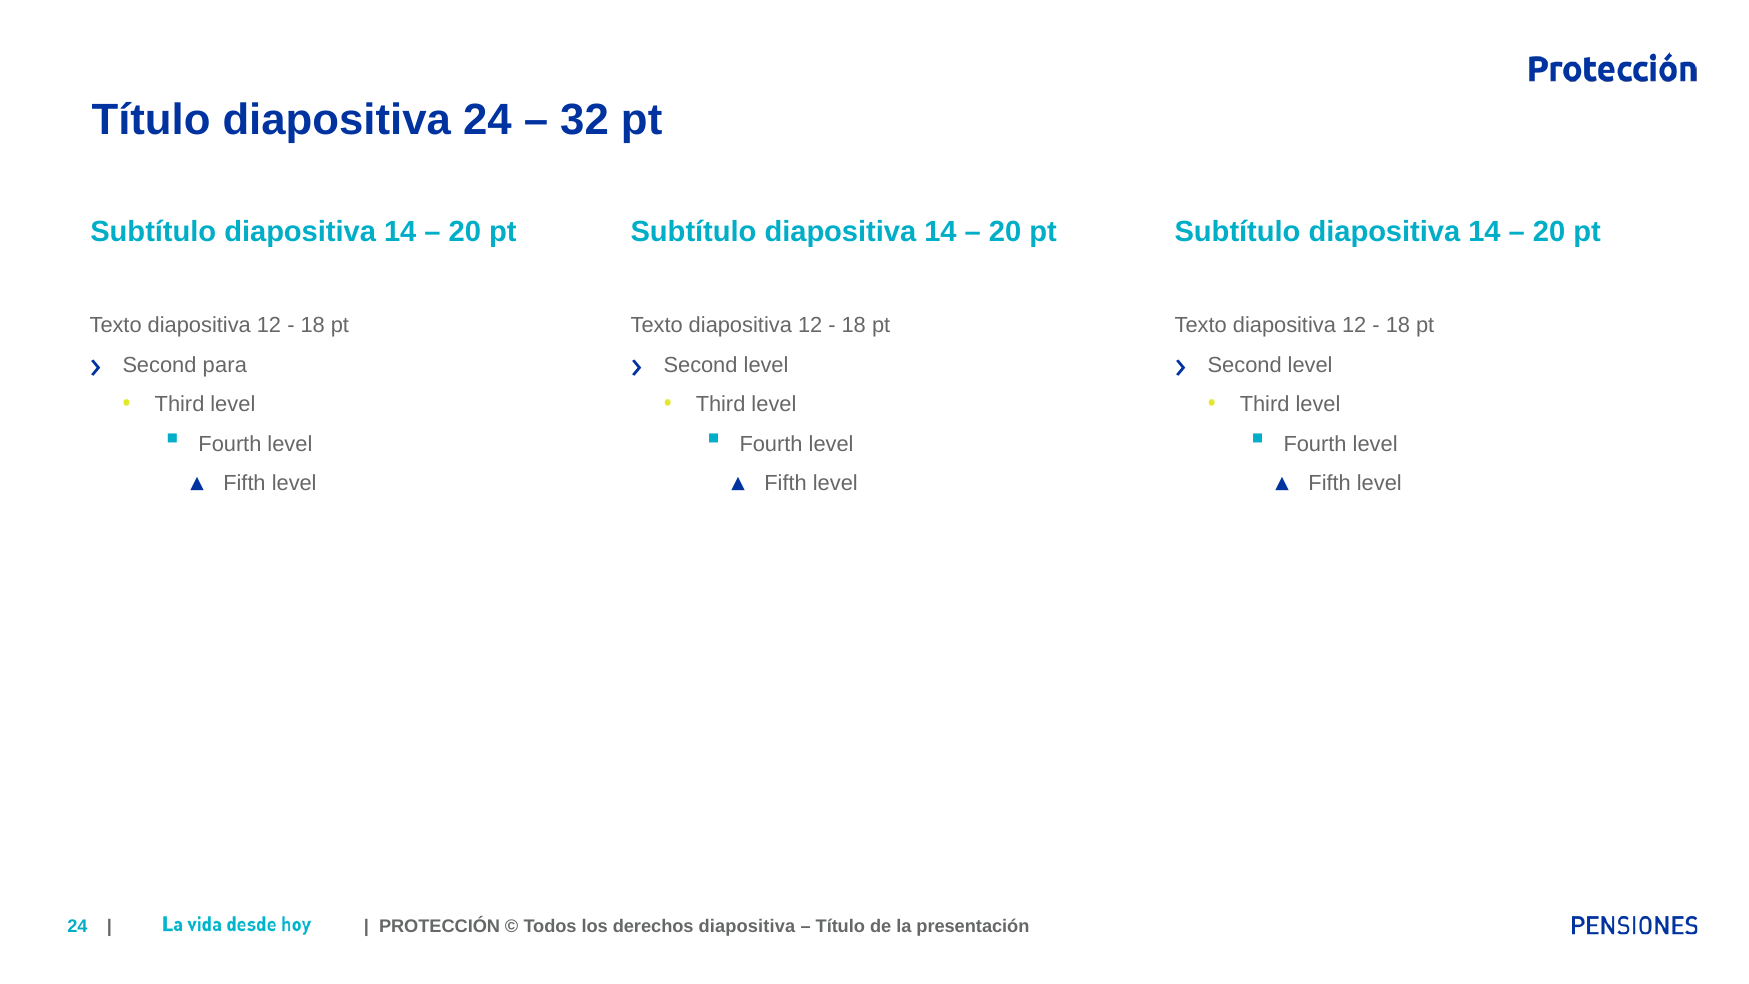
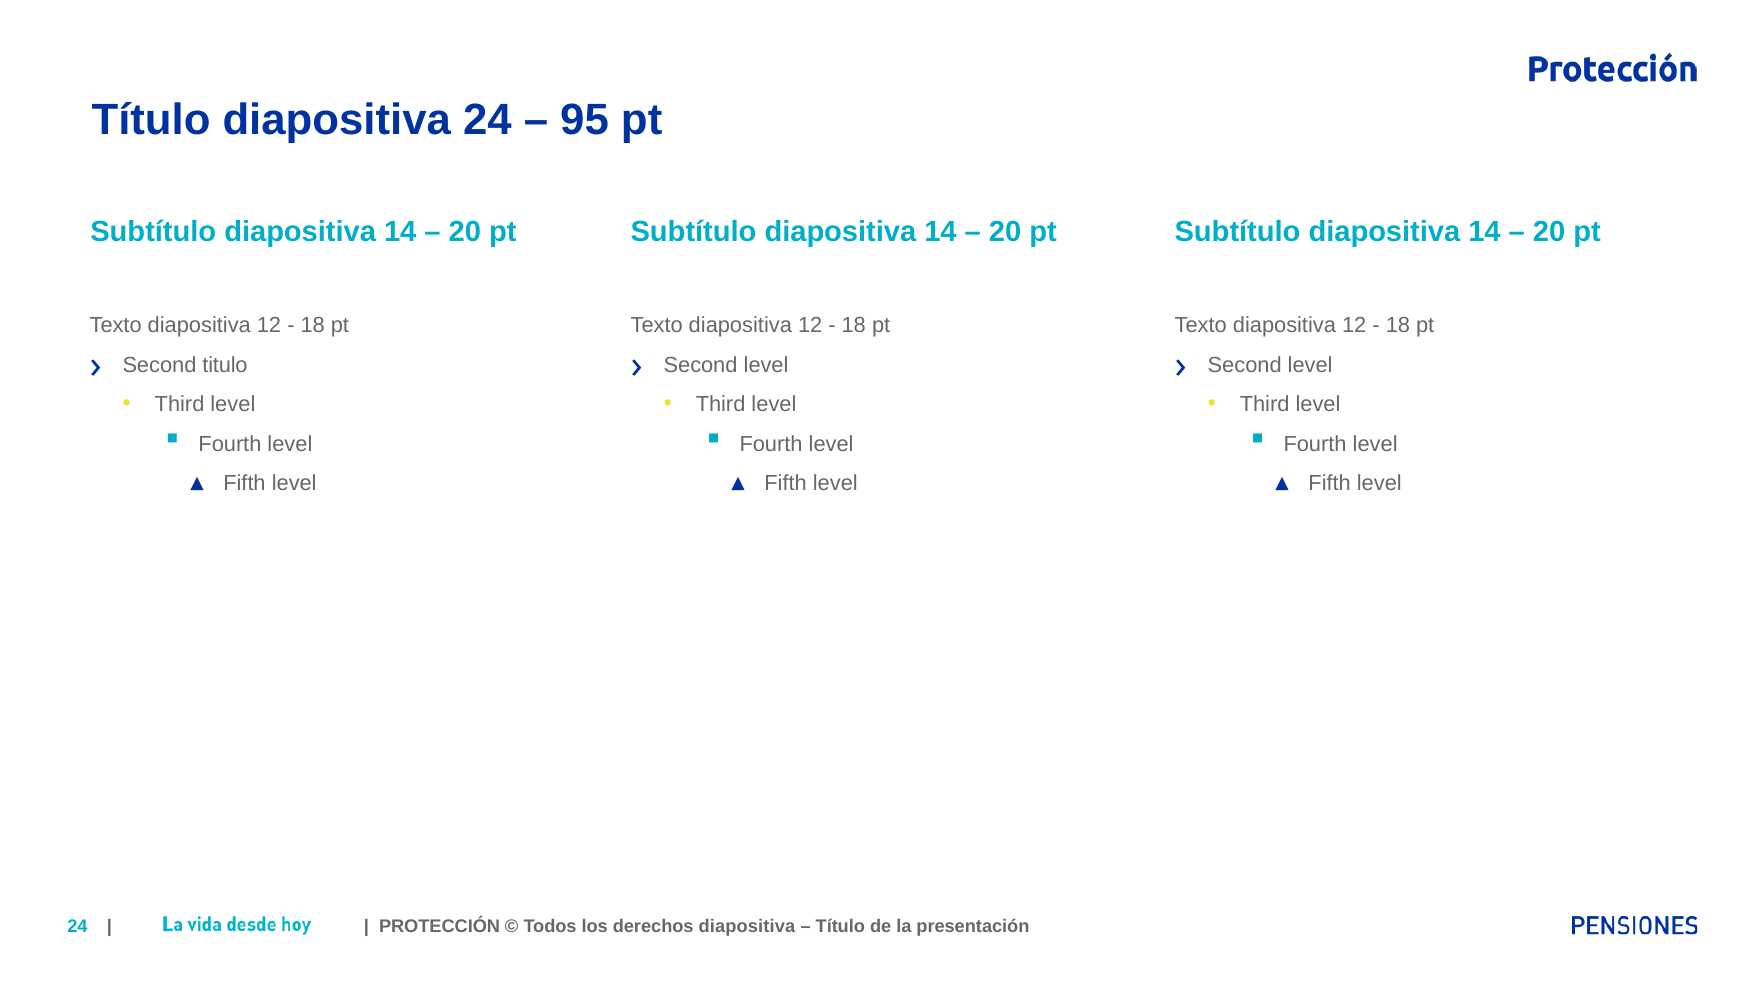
32: 32 -> 95 (585, 120)
para: para -> titulo (225, 365)
